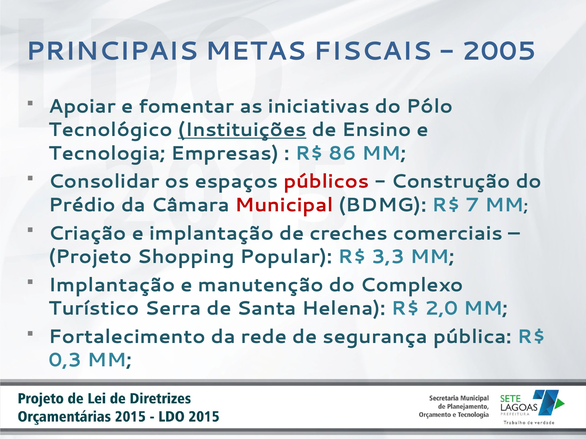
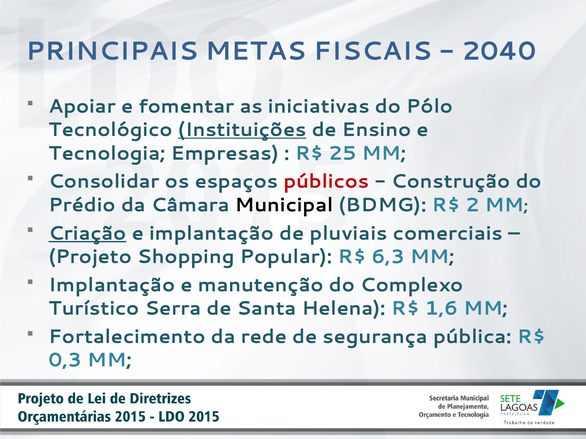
2005: 2005 -> 2040 (499, 51)
86: 86 -> 25 (343, 153)
Municipal colour: red -> black (284, 205)
7: 7 -> 2 (472, 205)
Criação underline: none -> present (88, 234)
creches: creches -> pluviais (348, 234)
3,3: 3,3 -> 6,3 (388, 257)
2,0: 2,0 -> 1,6 (442, 309)
